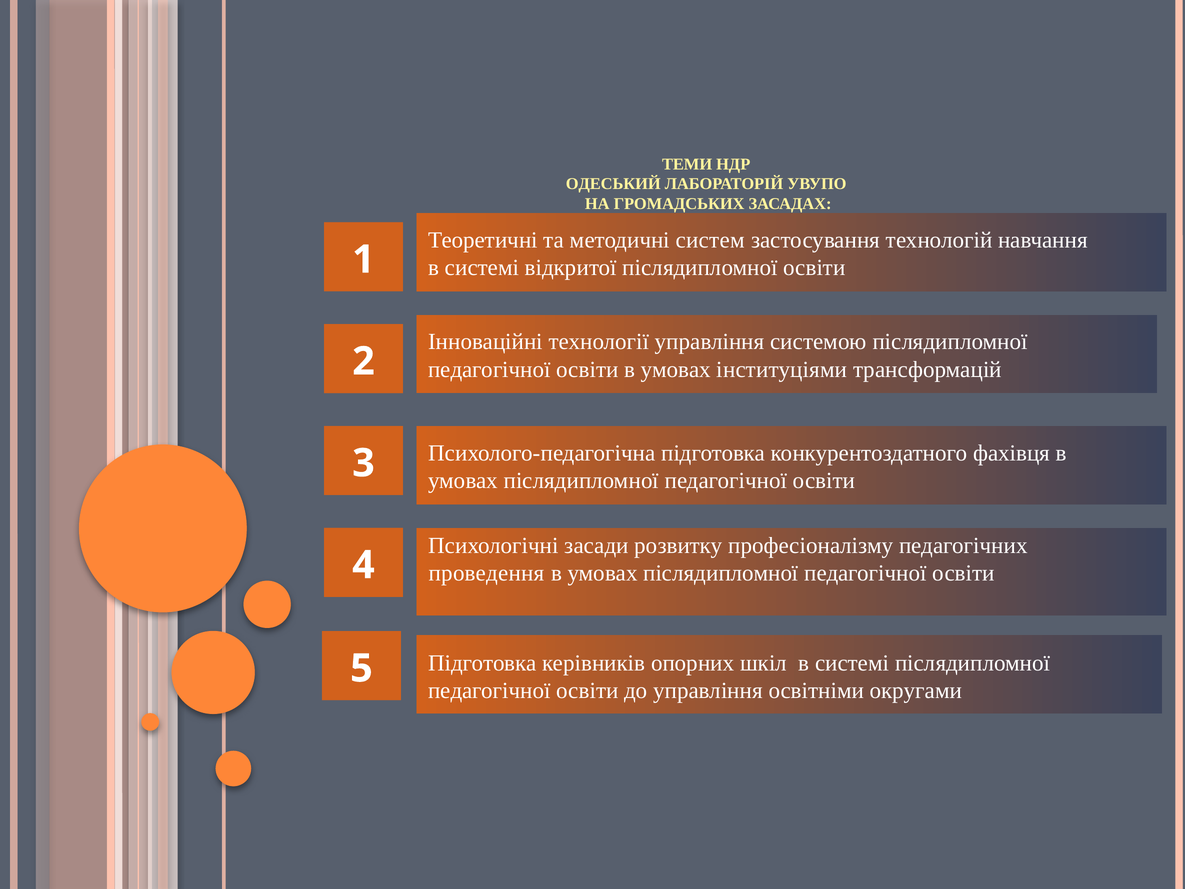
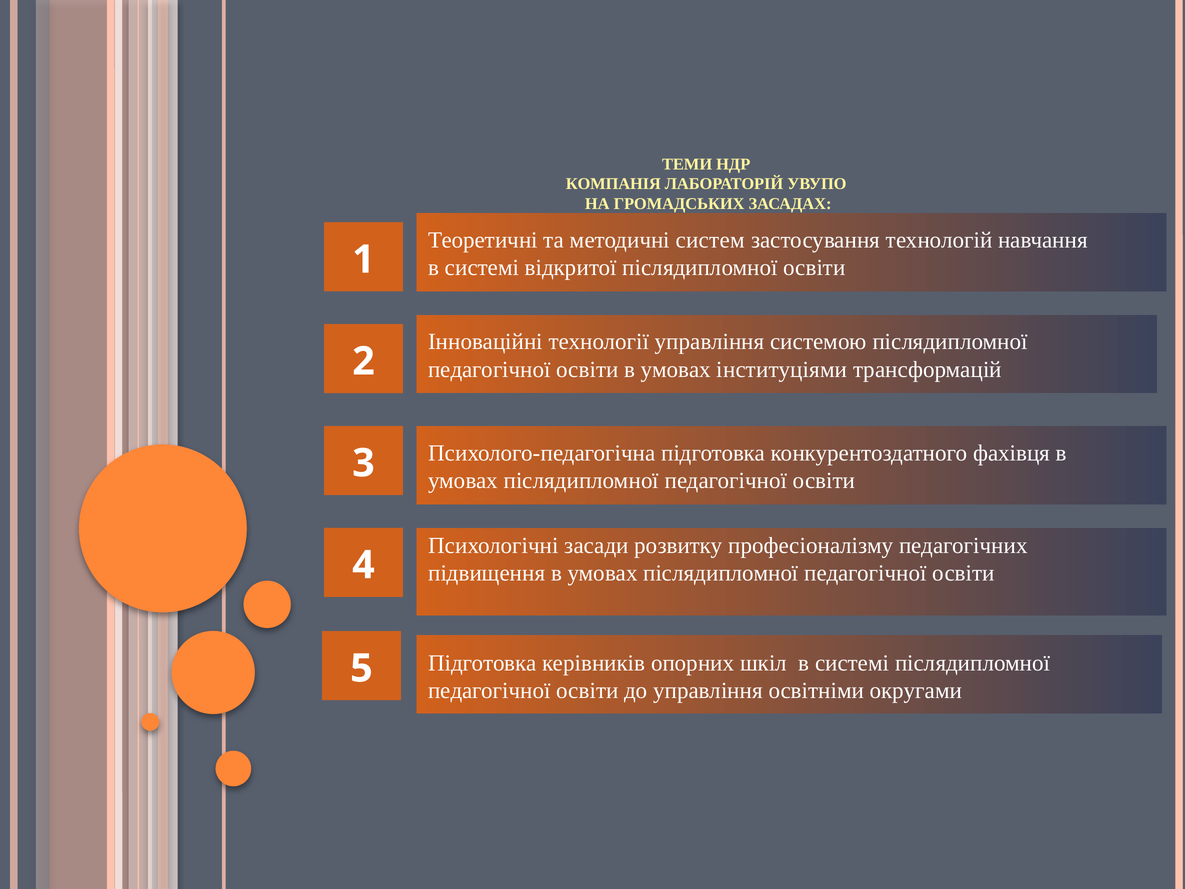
ОДЕСЬКИЙ: ОДЕСЬКИЙ -> КОМПАНІЯ (613, 184)
проведення: проведення -> підвищення (487, 573)
